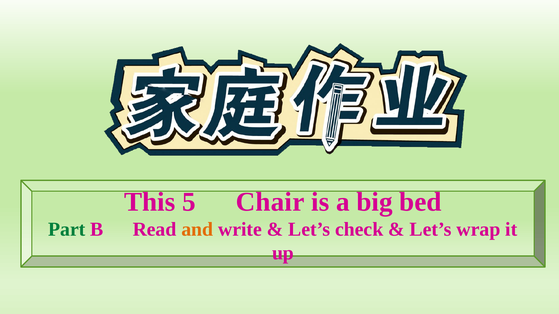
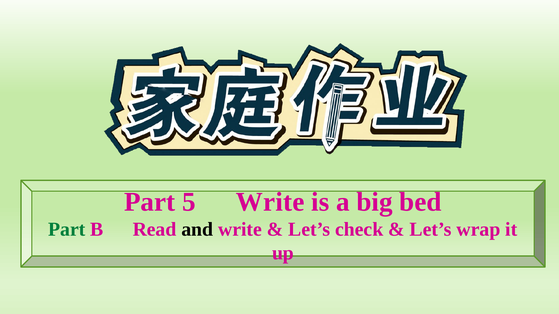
This: This -> Part (150, 202)
5 Chair: Chair -> Write (270, 202)
and colour: orange -> black (197, 230)
